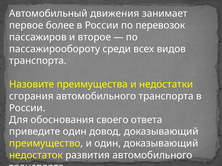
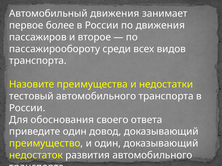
по перевозок: перевозок -> движения (160, 25)
сгорания: сгорания -> тестовый (31, 96)
